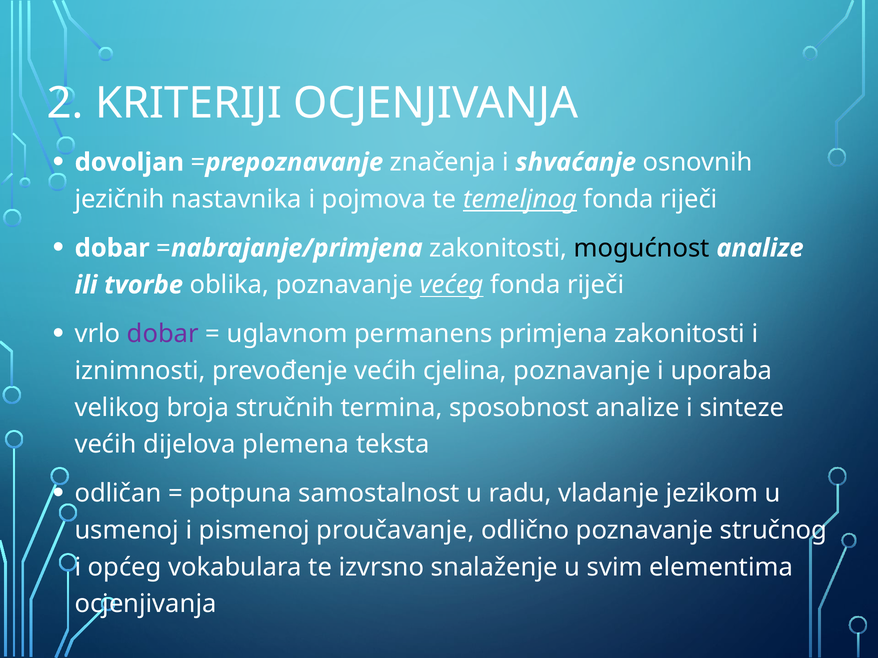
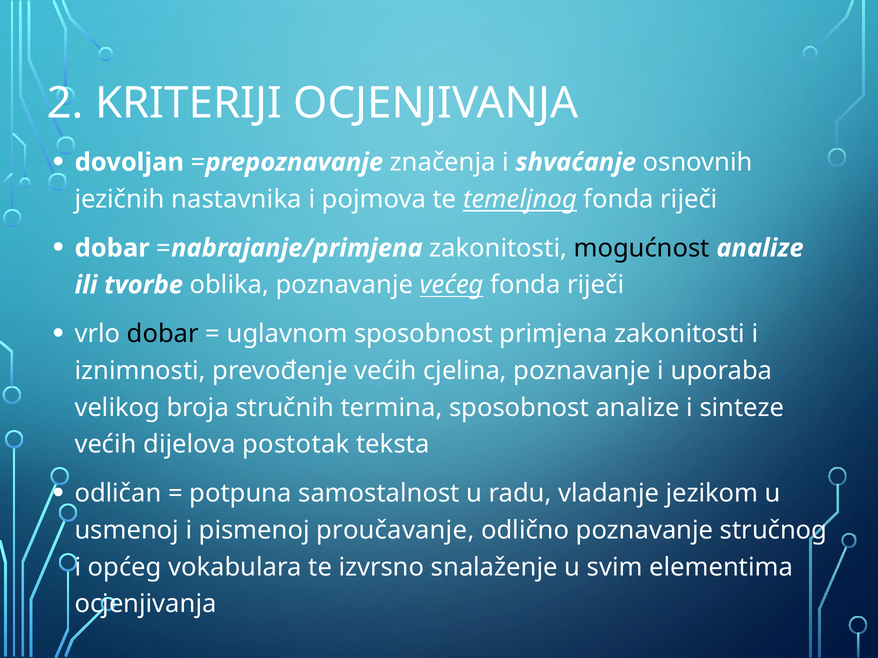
dobar colour: purple -> black (163, 334)
uglavnom permanens: permanens -> sposobnost (424, 334)
plemena: plemena -> postotak (296, 445)
